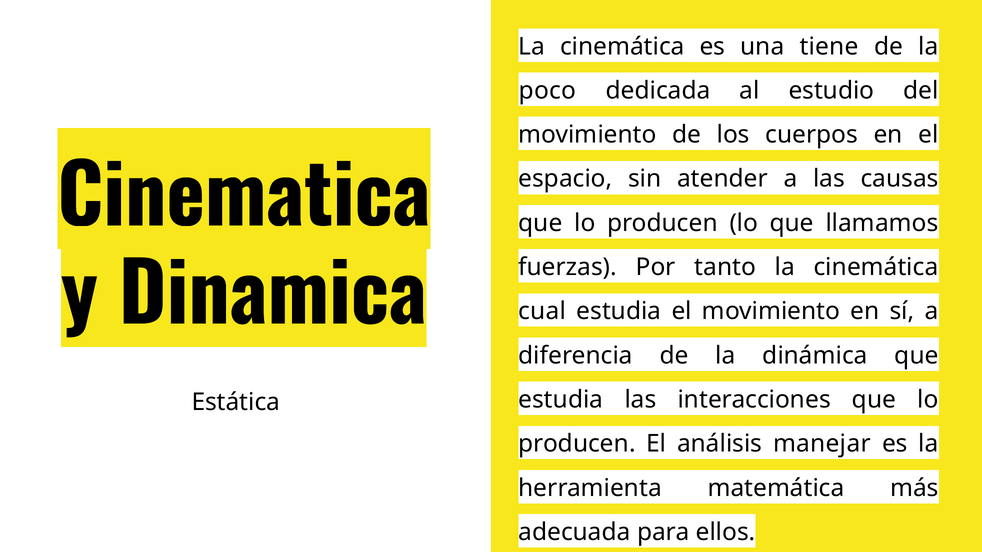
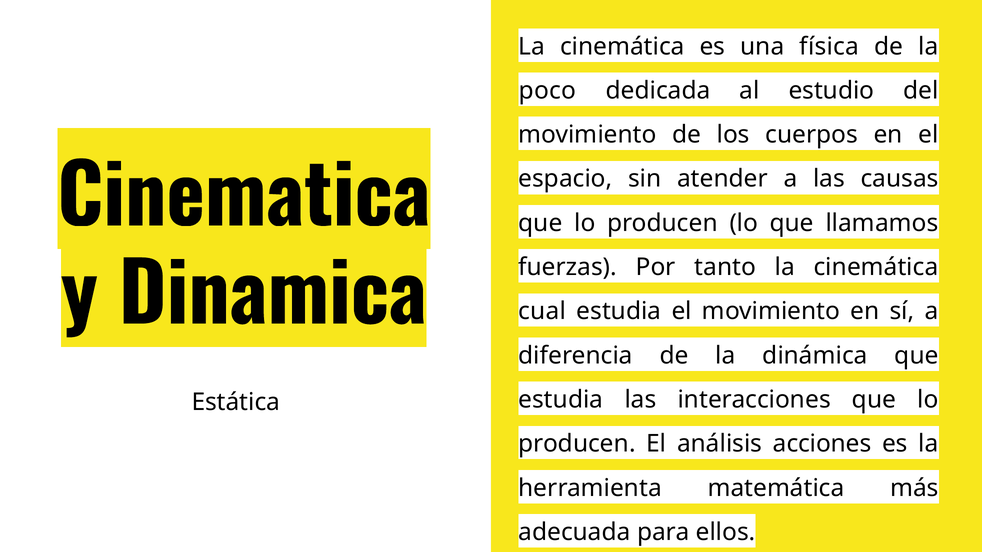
tiene: tiene -> física (829, 46)
manejar: manejar -> acciones (822, 444)
